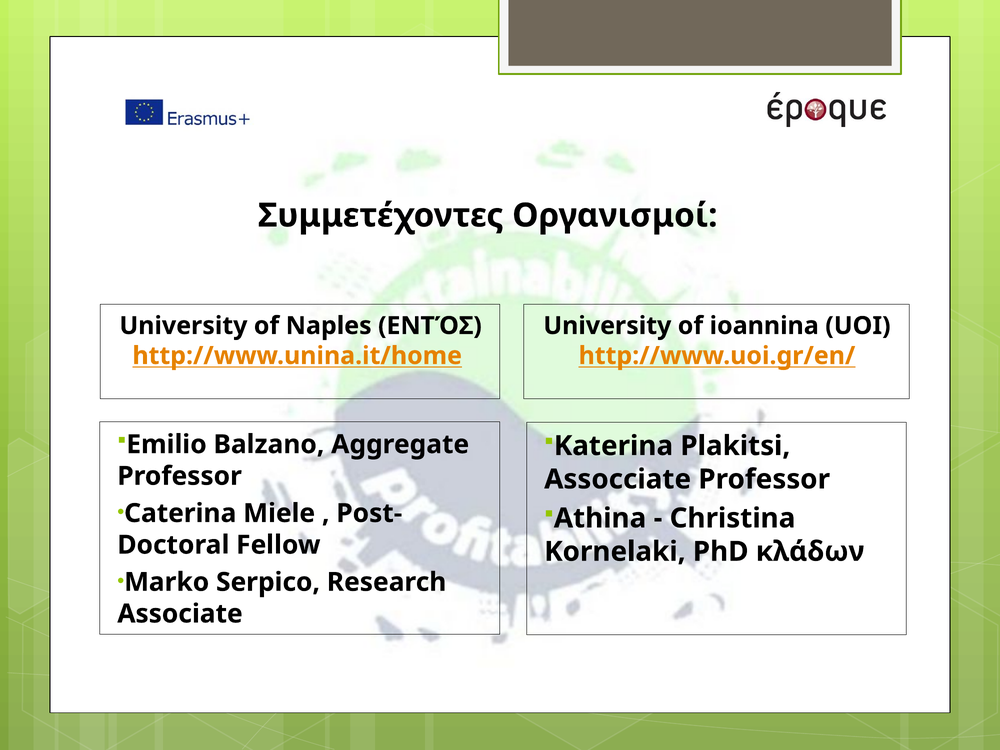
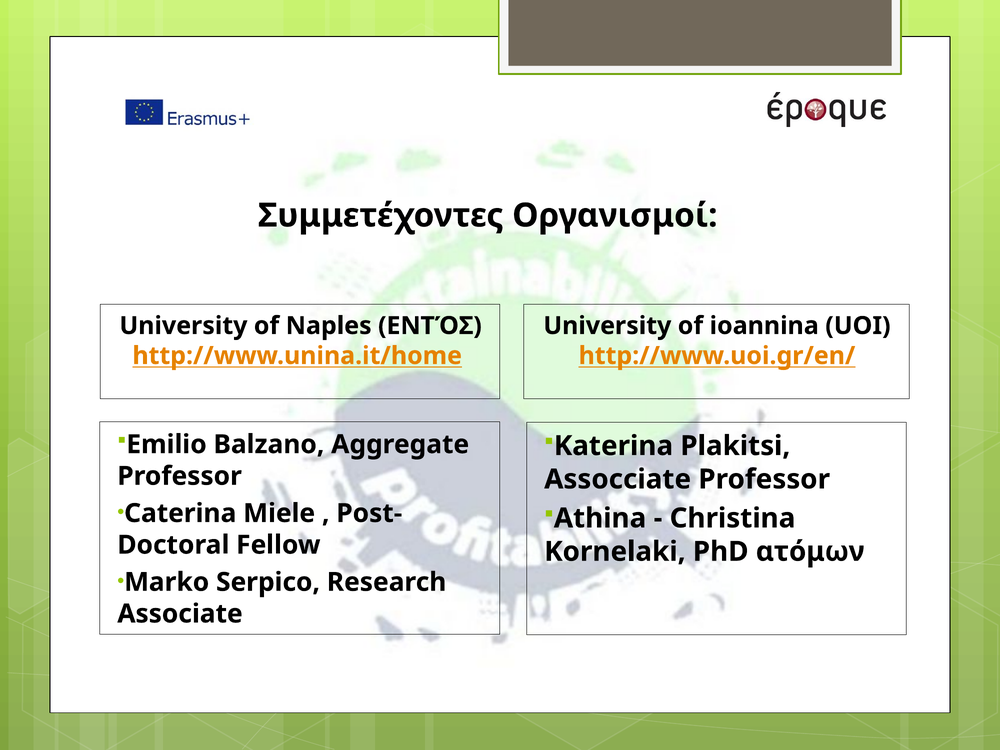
κλάδων: κλάδων -> ατόμων (810, 552)
